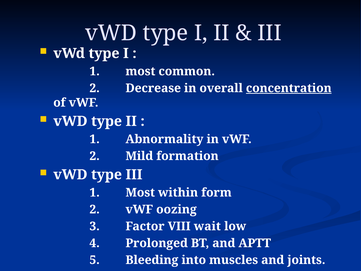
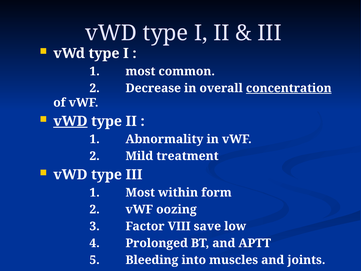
vWD underline: none -> present (70, 121)
formation: formation -> treatment (187, 156)
wait: wait -> save (207, 226)
